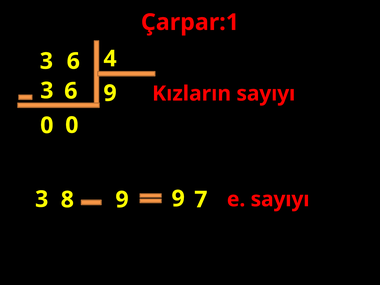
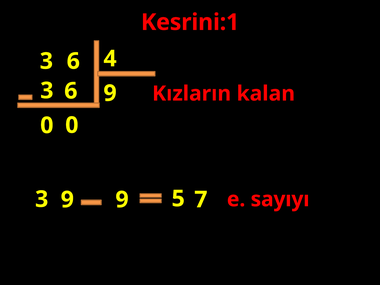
Çarpar:1: Çarpar:1 -> Kesrini:1 (190, 22)
Kızların sayıyı: sayıyı -> kalan (266, 94)
3 8: 8 -> 9 (67, 200)
9 9: 9 -> 5 (178, 199)
